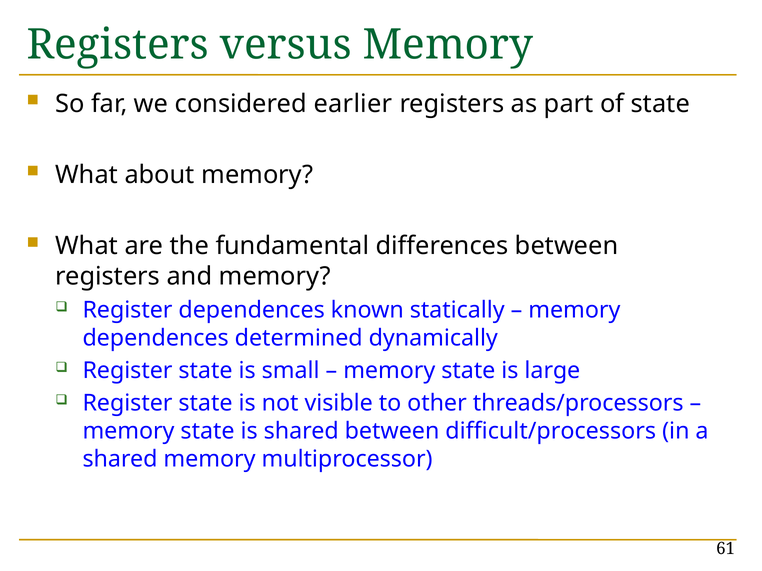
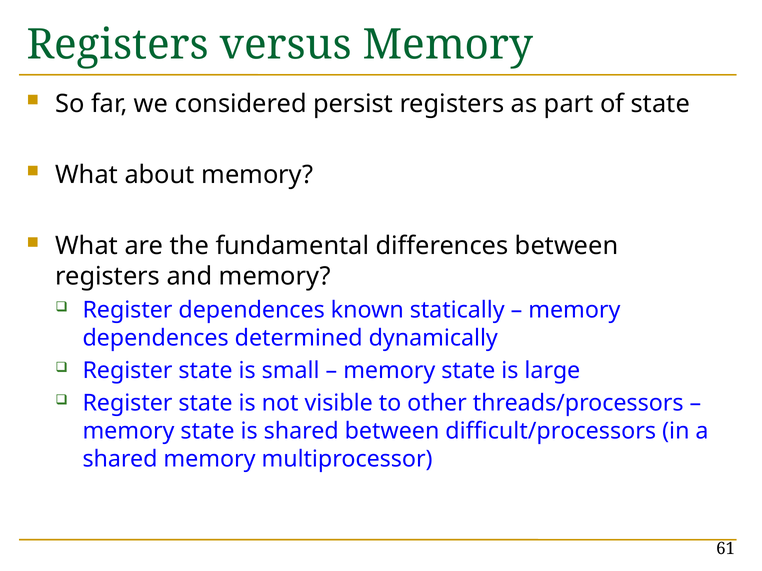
earlier: earlier -> persist (353, 104)
